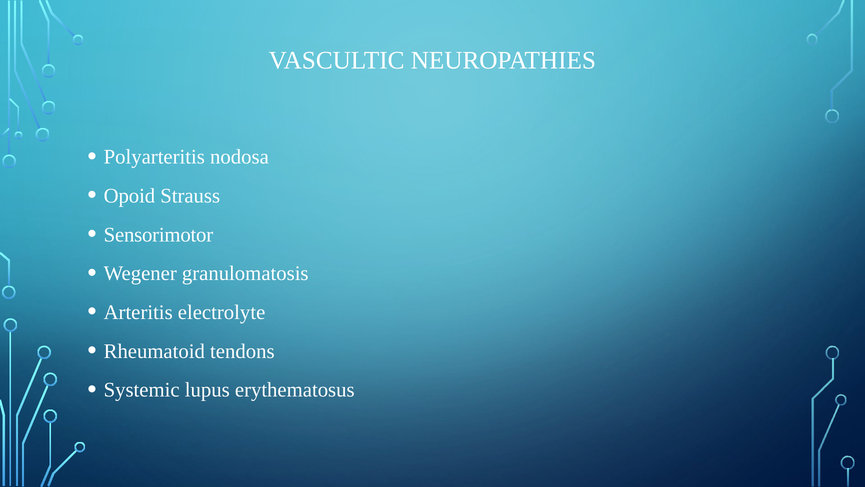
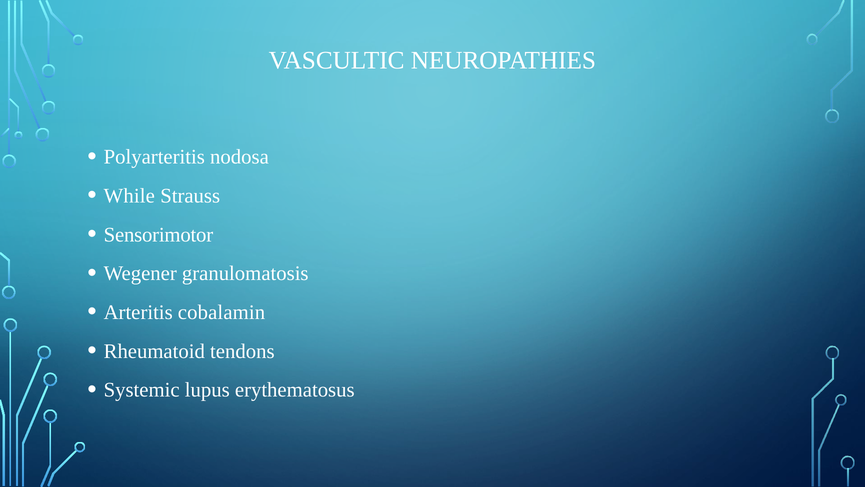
Opoid: Opoid -> While (129, 196)
electrolyte: electrolyte -> cobalamin (222, 312)
